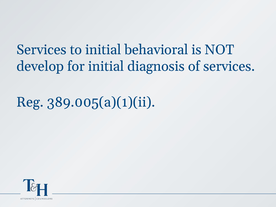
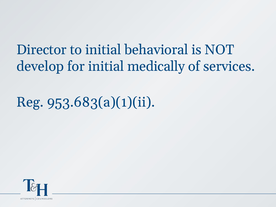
Services: Services -> Director (42, 50)
diagnosis: diagnosis -> medically (156, 66)
389.005(a)(1)(ii: 389.005(a)(1)(ii -> 953.683(a)(1)(ii (101, 102)
